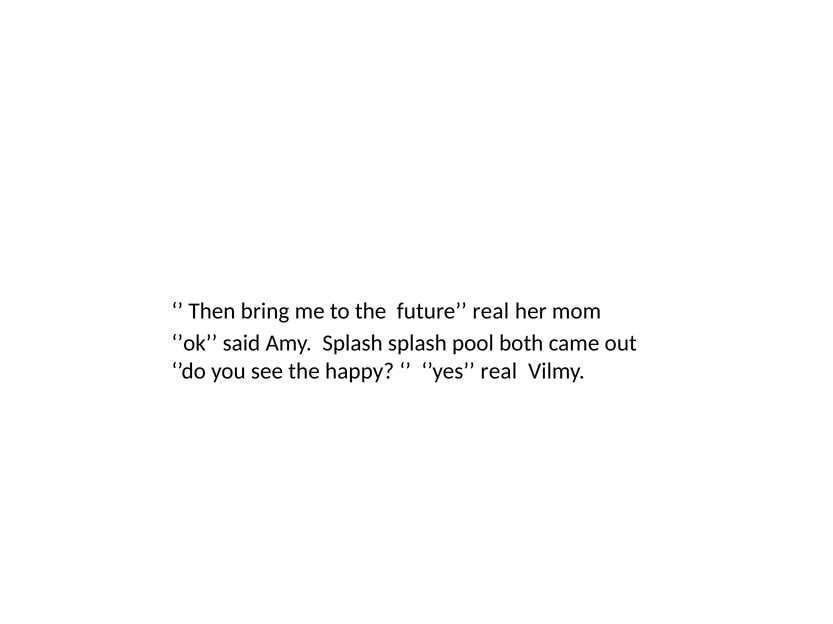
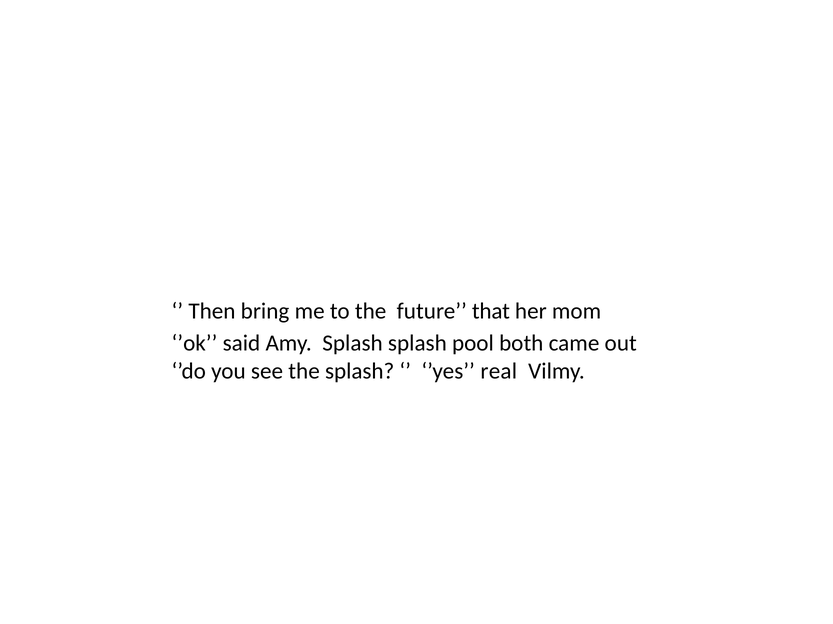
future real: real -> that (491, 311)
the happy: happy -> splash (360, 372)
